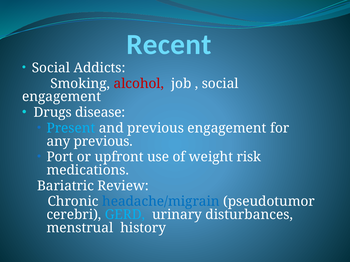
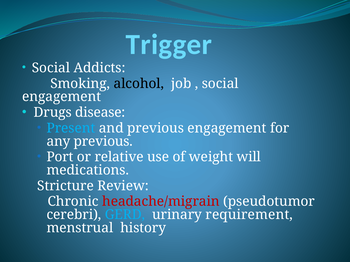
Recent: Recent -> Trigger (169, 45)
alcohol colour: red -> black (139, 84)
upfront: upfront -> relative (119, 157)
risk: risk -> will (249, 157)
Bariatric: Bariatric -> Stricture (66, 186)
headache/migrain colour: blue -> red (161, 202)
disturbances: disturbances -> requirement (249, 215)
